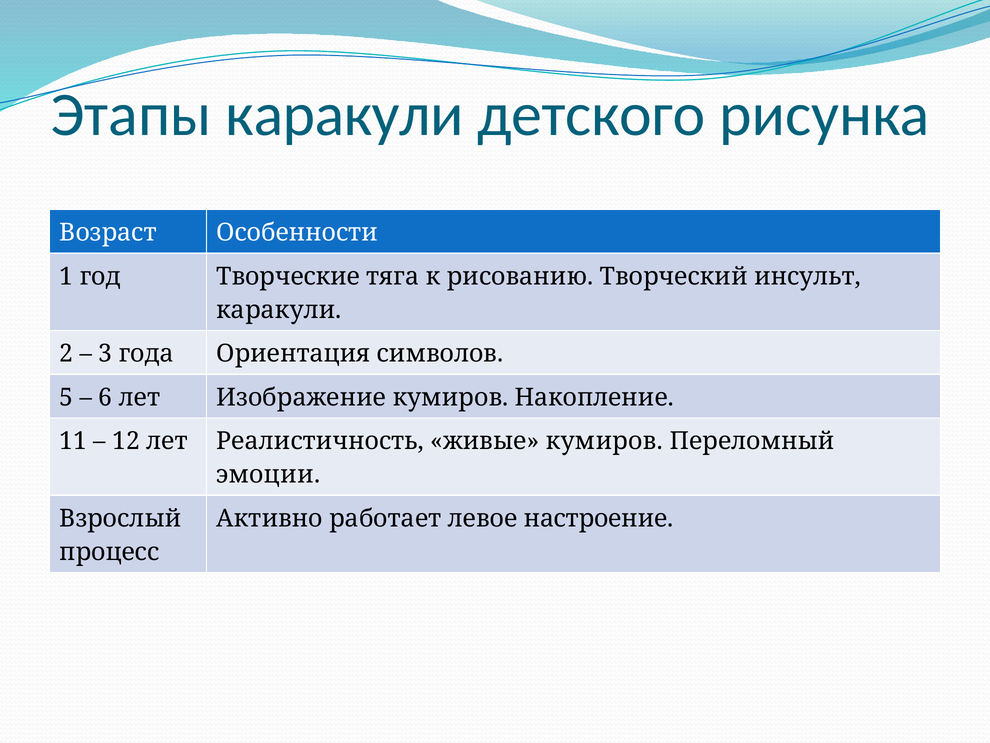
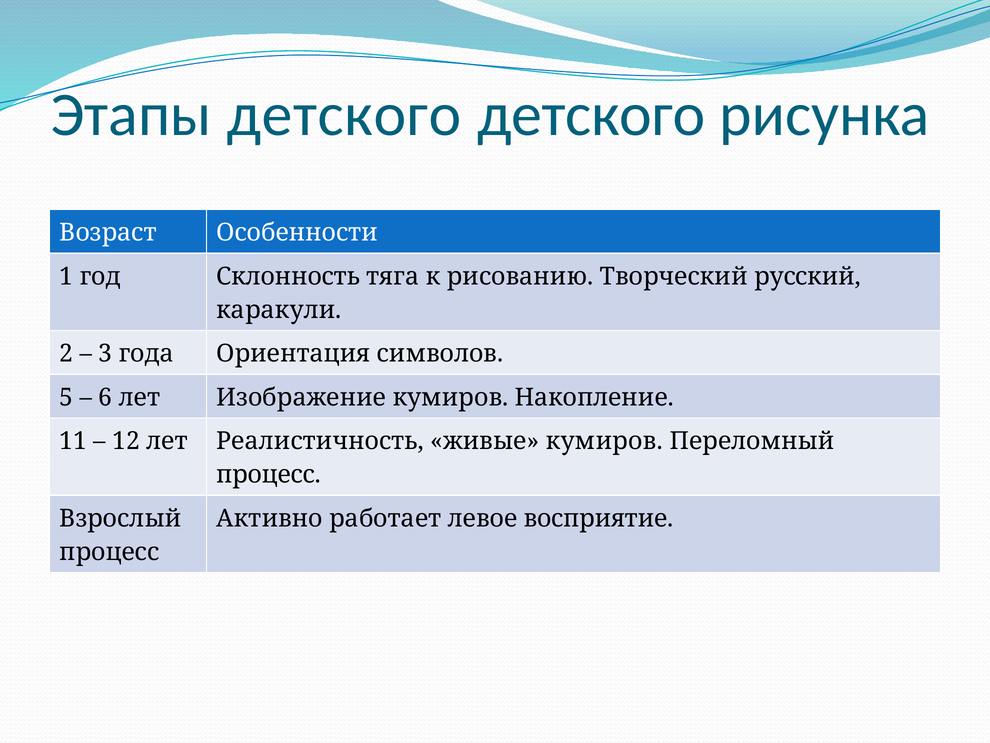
Этапы каракули: каракули -> детского (344, 115)
Творческие: Творческие -> Склонность (288, 276)
инсульт: инсульт -> русский (808, 276)
эмоции: эмоции -> процесс (269, 474)
настроение: настроение -> восприятие (599, 518)
